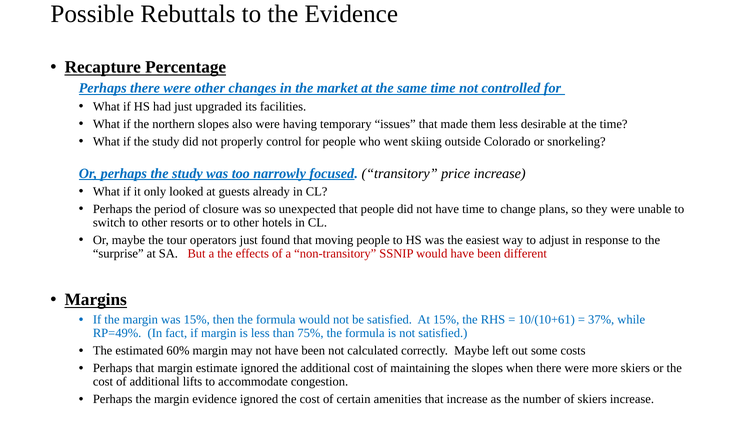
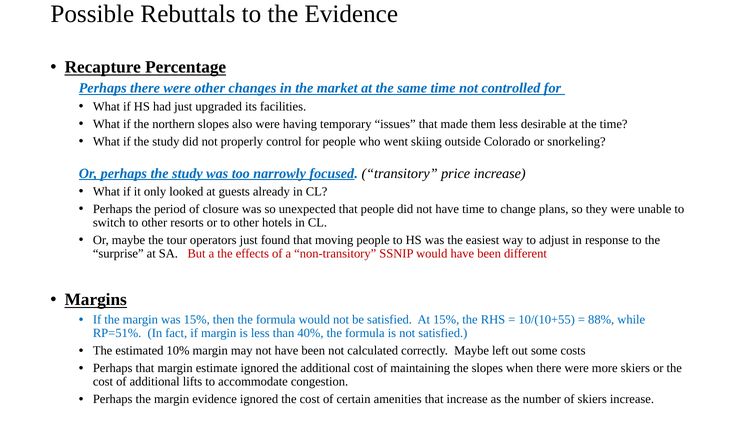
10/(10+61: 10/(10+61 -> 10/(10+55 (547, 320)
37%: 37% -> 88% (601, 320)
RP=49%: RP=49% -> RP=51% (117, 333)
75%: 75% -> 40% (311, 333)
60%: 60% -> 10% (178, 351)
